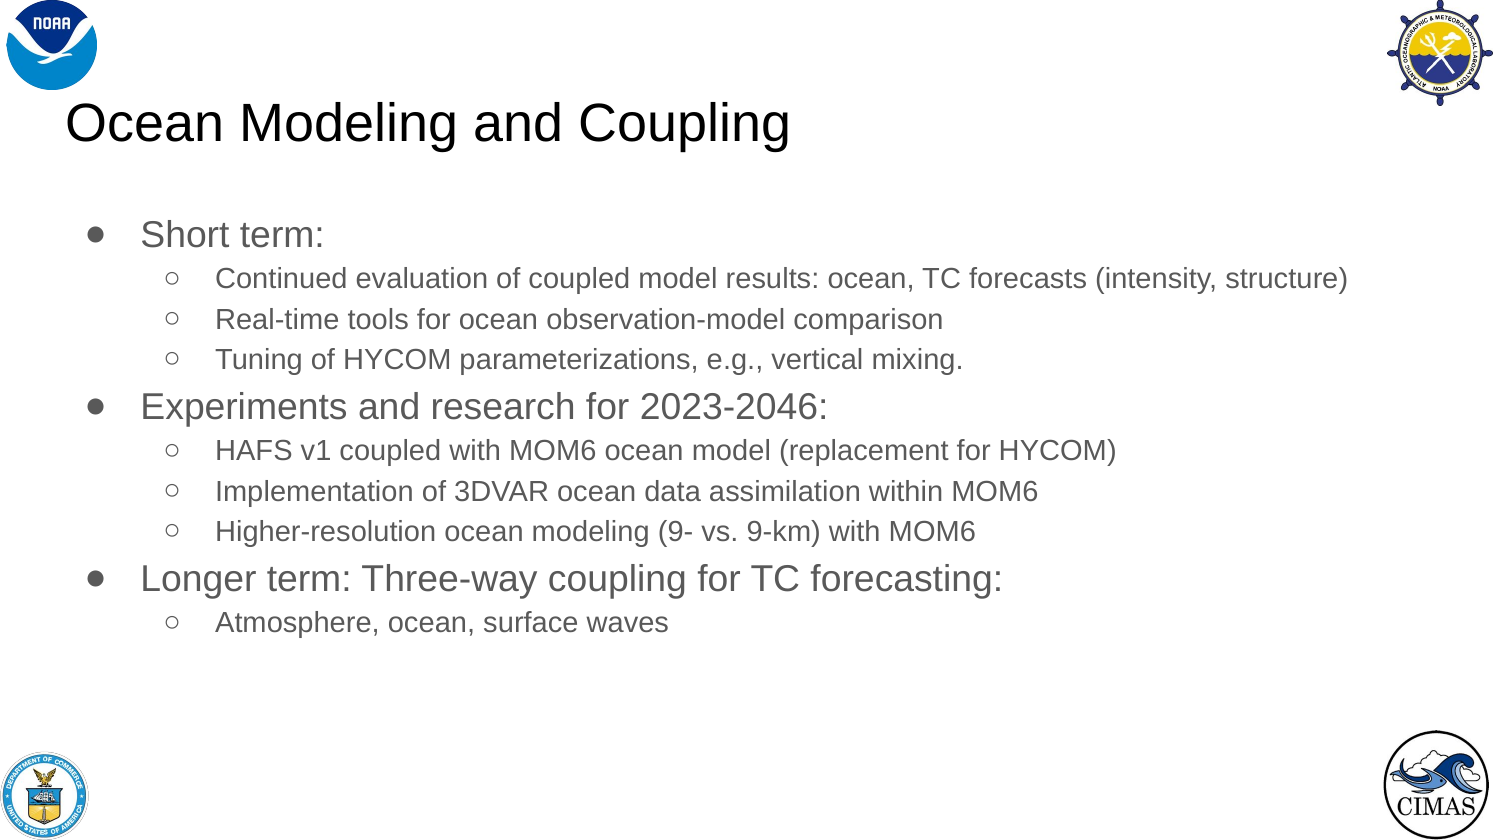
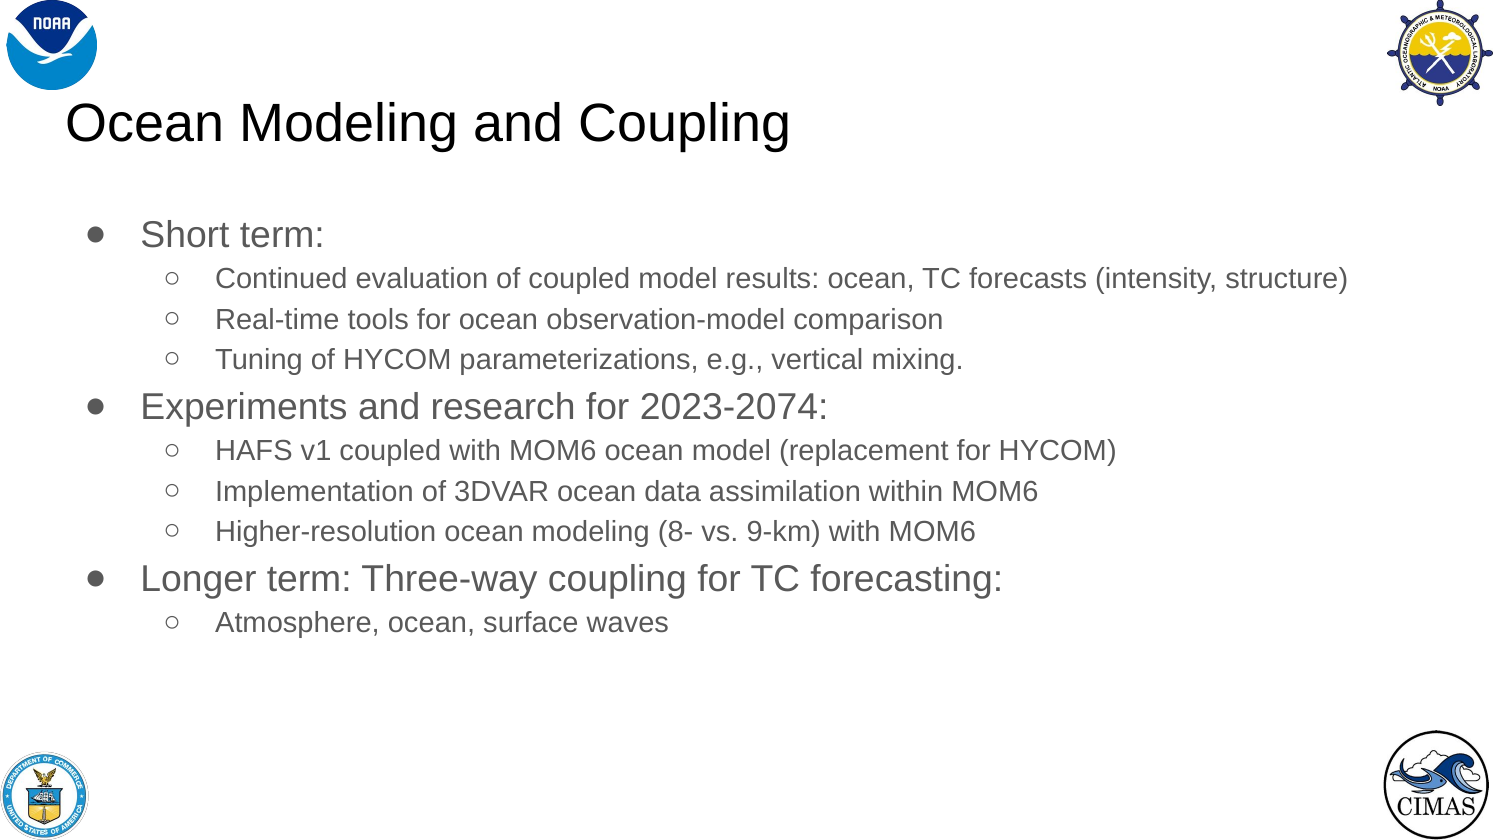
2023-2046: 2023-2046 -> 2023-2074 (734, 407)
9-: 9- -> 8- (676, 532)
